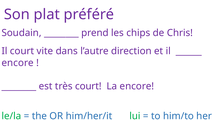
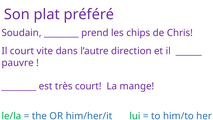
encore: encore -> pauvre (18, 63)
La encore: encore -> mange (137, 86)
